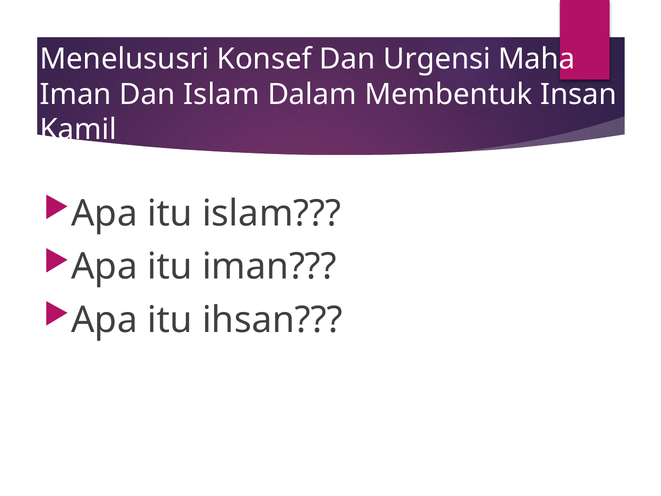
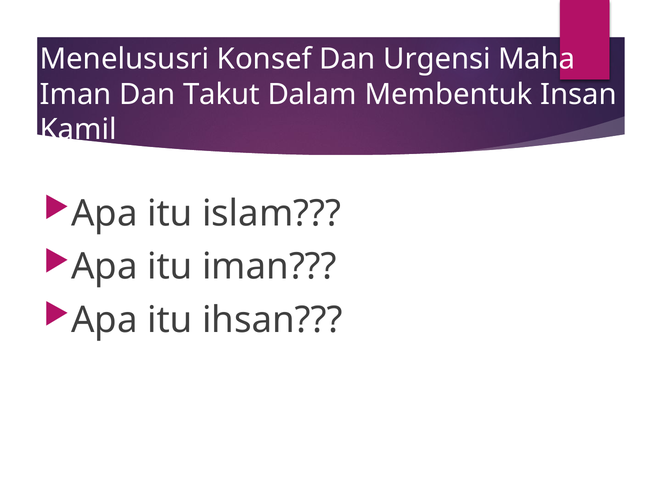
Dan Islam: Islam -> Takut (221, 94)
